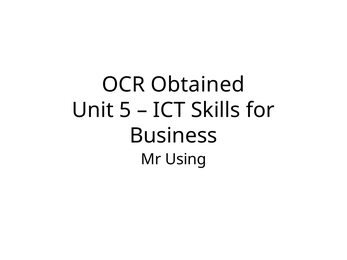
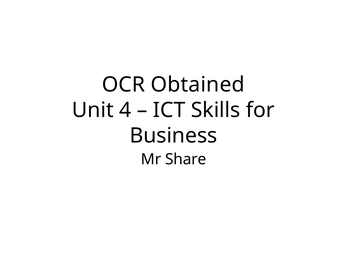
5: 5 -> 4 (125, 110)
Using: Using -> Share (186, 160)
